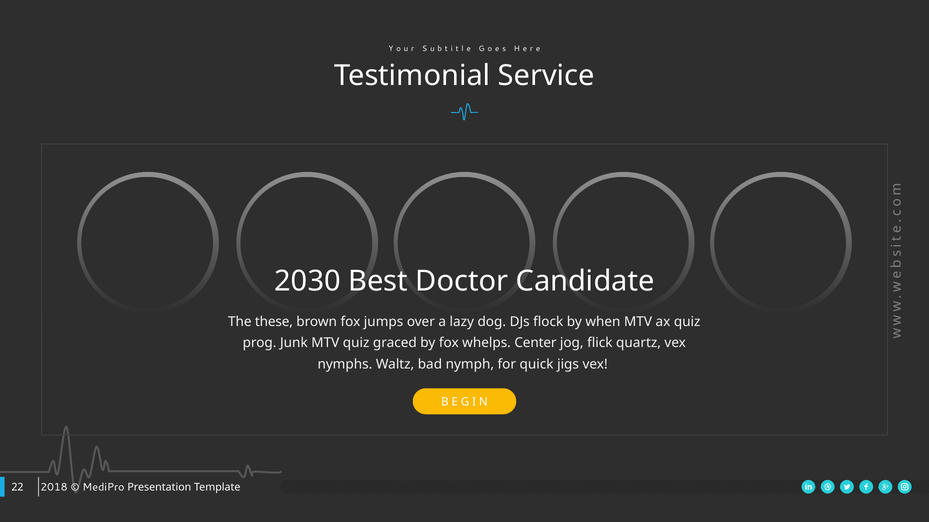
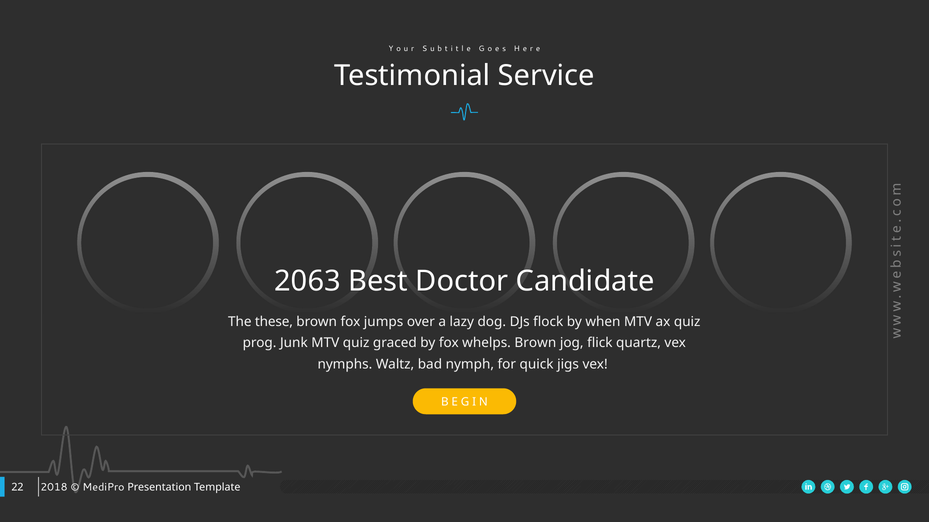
2030: 2030 -> 2063 (308, 282)
whelps Center: Center -> Brown (535, 343)
